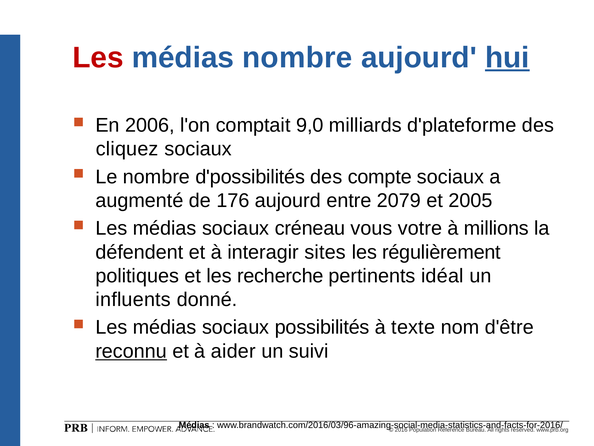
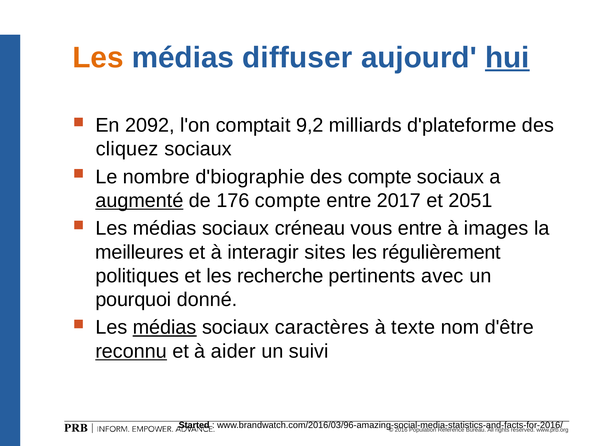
Les colour: red -> orange (98, 58)
médias nombre: nombre -> diffuser (297, 58)
2006: 2006 -> 2092 (150, 125)
9,0: 9,0 -> 9,2 (310, 125)
d'possibilités: d'possibilités -> d'biographie (250, 177)
augmenté underline: none -> present (139, 200)
176 aujourd: aujourd -> compte (288, 200)
2079: 2079 -> 2017 (399, 200)
2005: 2005 -> 2051 (471, 200)
vous votre: votre -> entre (420, 228)
millions: millions -> images (496, 228)
défendent: défendent -> meilleures (139, 252)
idéal: idéal -> avec (442, 276)
influents: influents -> pourquoi (133, 299)
médias underline: none -> present (165, 327)
possibilités: possibilités -> caractères (322, 327)
Médias: Médias -> Started (194, 425)
